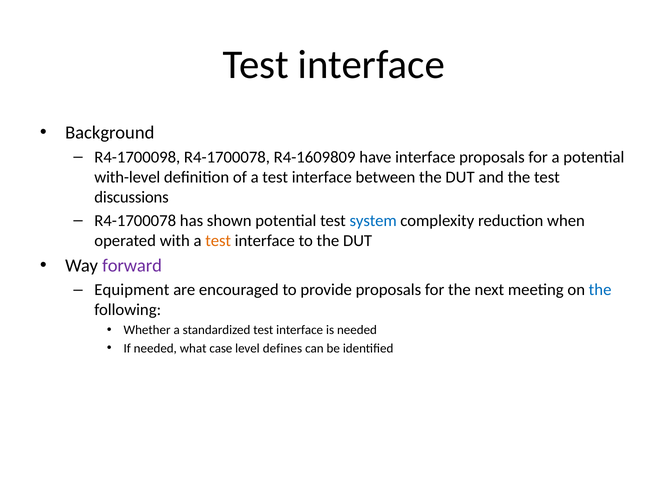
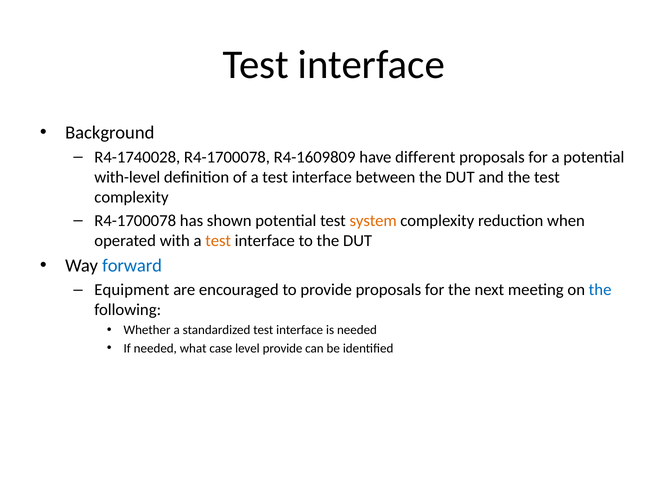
R4-1700098: R4-1700098 -> R4-1740028 (137, 157)
have interface: interface -> different (425, 157)
discussions: discussions -> complexity (131, 197)
system colour: blue -> orange (373, 221)
forward colour: purple -> blue (132, 266)
level defines: defines -> provide (283, 348)
